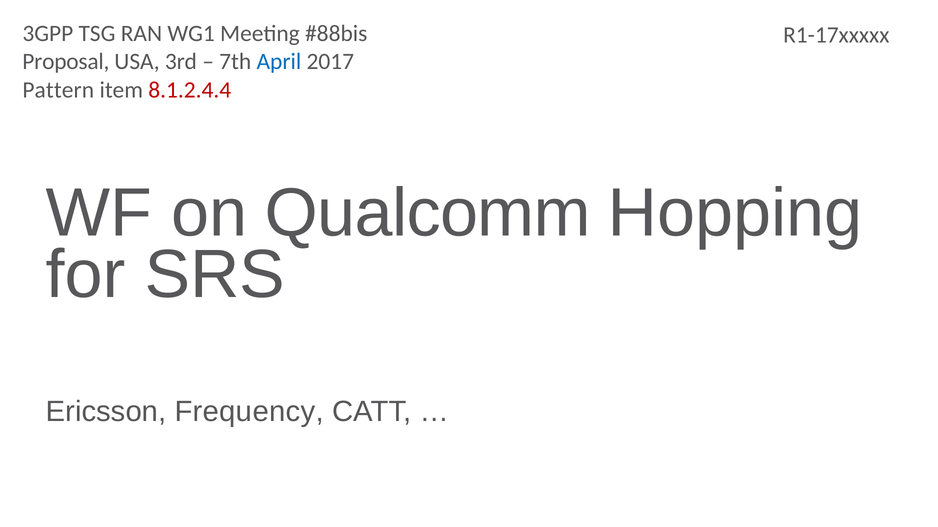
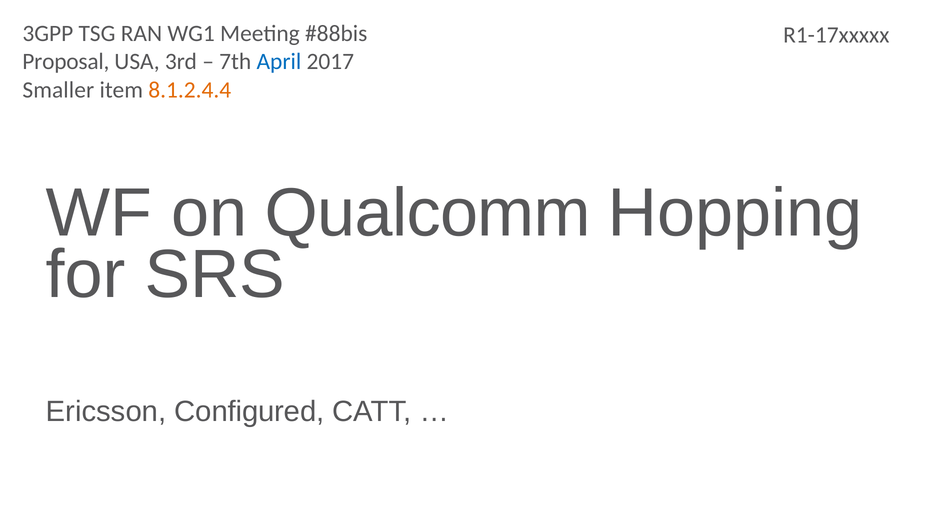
Pattern: Pattern -> Smaller (58, 90)
8.1.2.4.4 colour: red -> orange (190, 90)
Frequency: Frequency -> Configured (249, 412)
